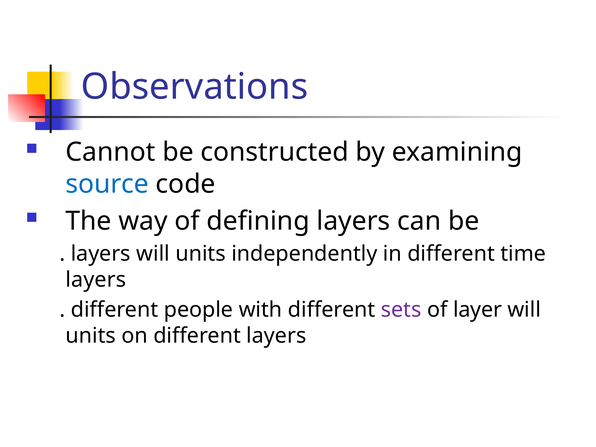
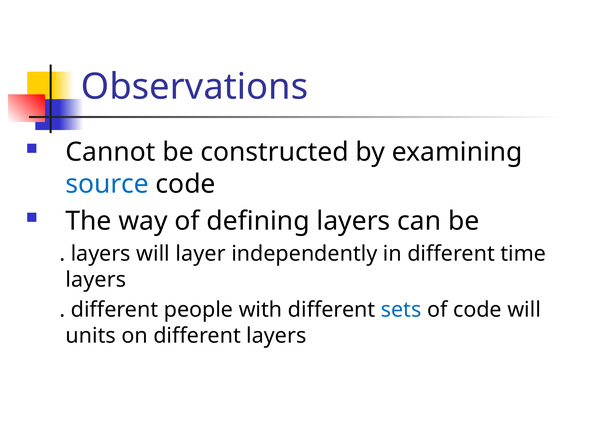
layers will units: units -> layer (201, 254)
sets colour: purple -> blue (401, 310)
of layer: layer -> code (477, 310)
